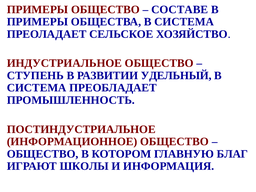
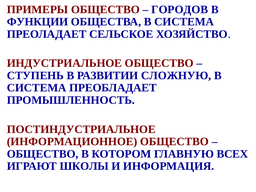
СОСТАВЕ: СОСТАВЕ -> ГОРОДОВ (180, 9)
ПРИМЕРЫ: ПРИМЕРЫ -> ФУНКЦИИ (37, 22)
УДЕЛЬНЫЙ: УДЕЛЬНЫЙ -> СЛОЖНУЮ (176, 76)
БЛАГ: БЛАГ -> ВСЕХ (232, 154)
